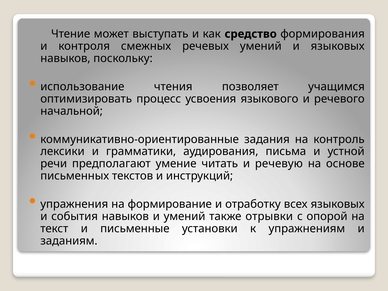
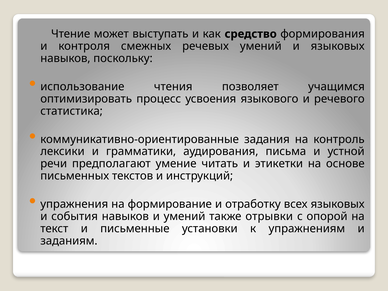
начальной: начальной -> статистика (72, 111)
речевую: речевую -> этикетки (279, 164)
